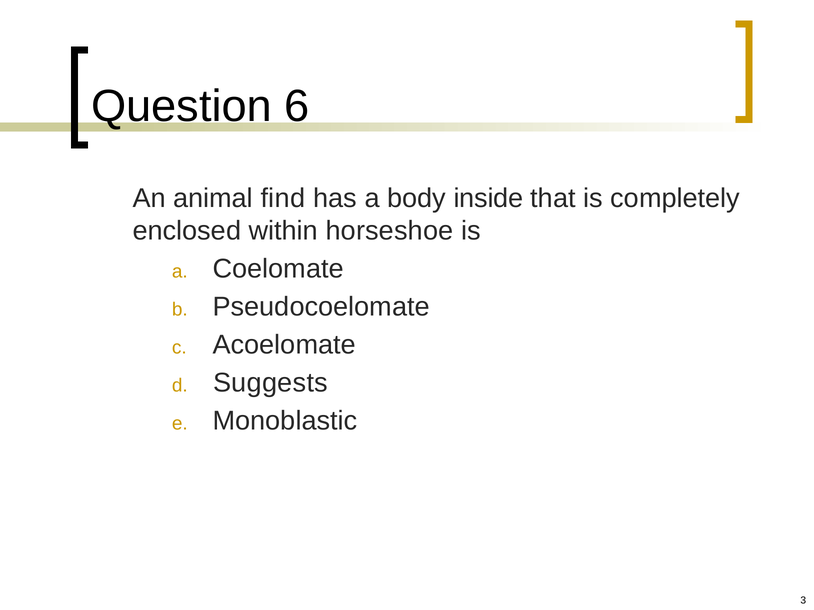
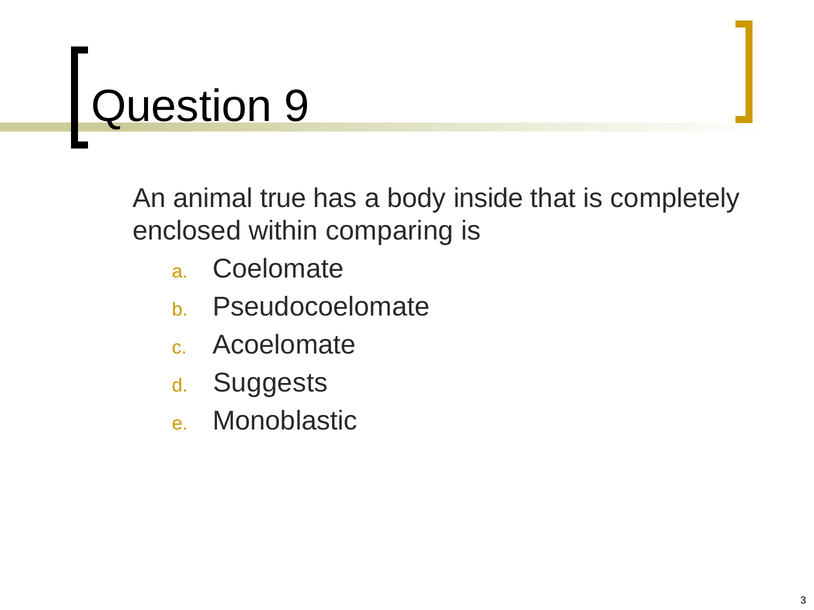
6: 6 -> 9 (297, 106)
find: find -> true (283, 199)
horseshoe: horseshoe -> comparing (389, 231)
